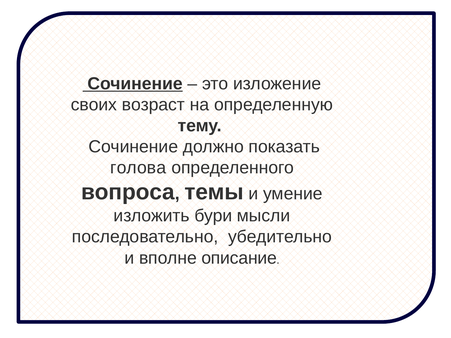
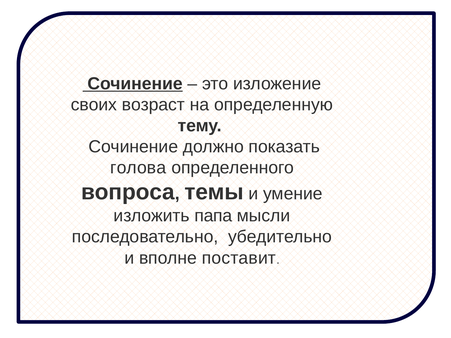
бури: бури -> папа (213, 216)
описание: описание -> поставит (239, 258)
